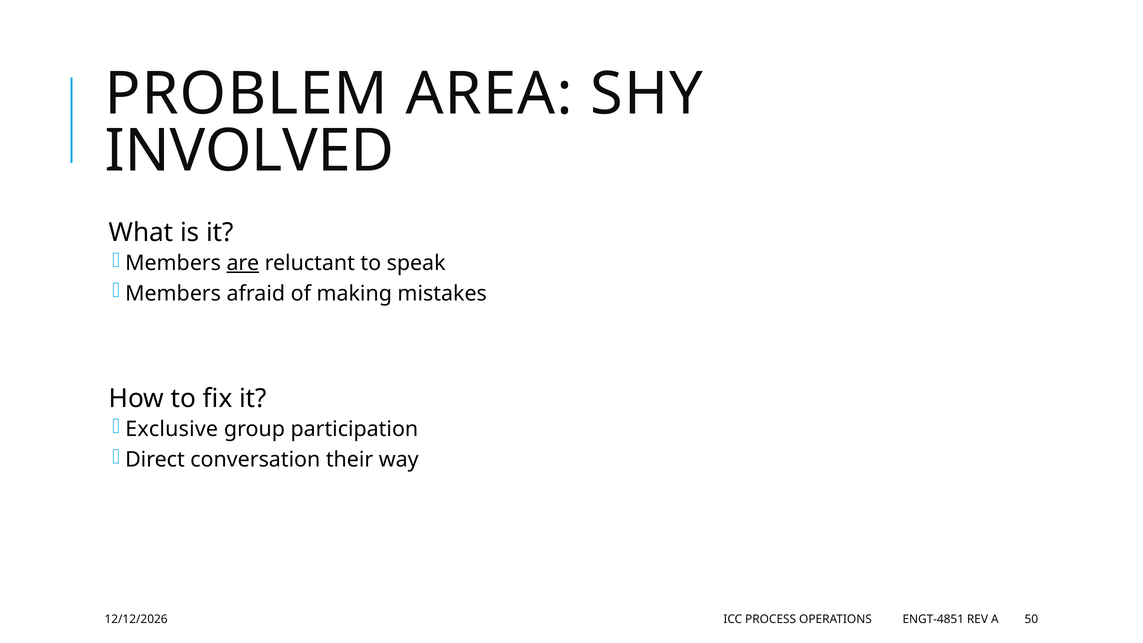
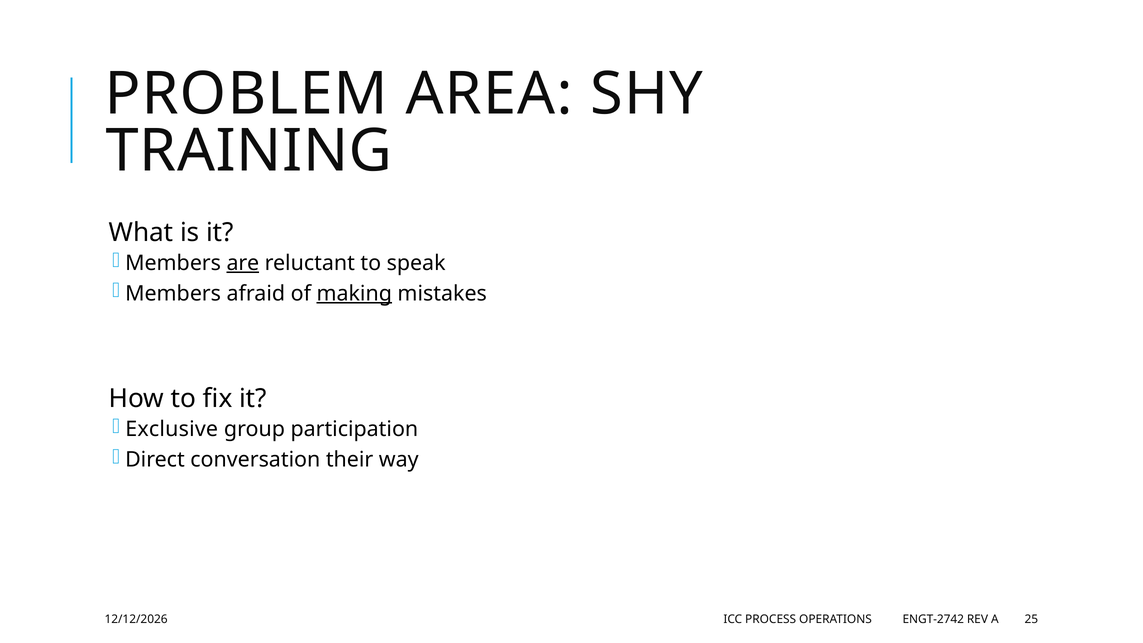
INVOLVED: INVOLVED -> TRAINING (249, 151)
making underline: none -> present (354, 293)
ENGT-4851: ENGT-4851 -> ENGT-2742 (933, 619)
50: 50 -> 25 (1031, 619)
